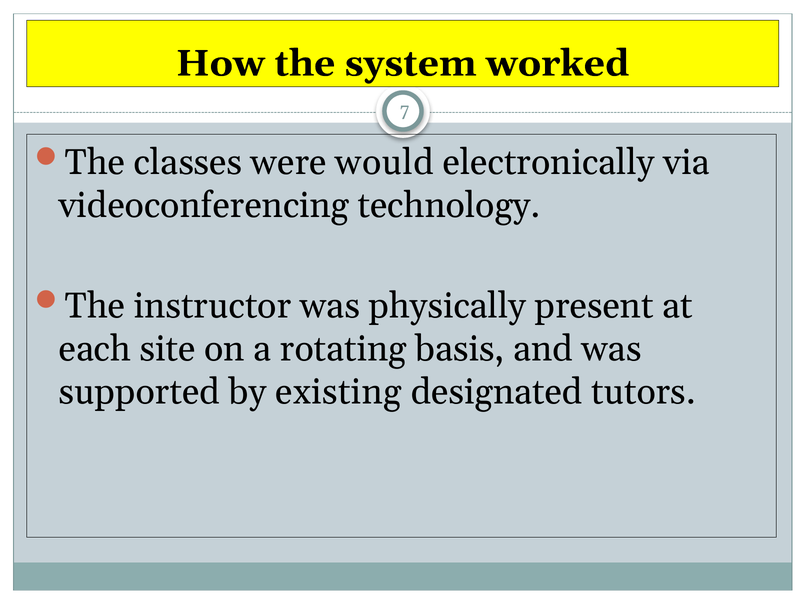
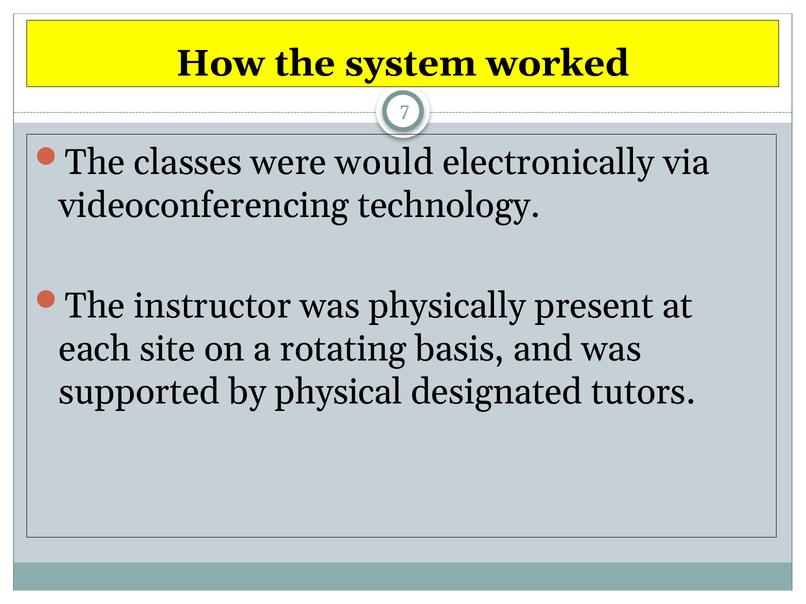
existing: existing -> physical (339, 392)
